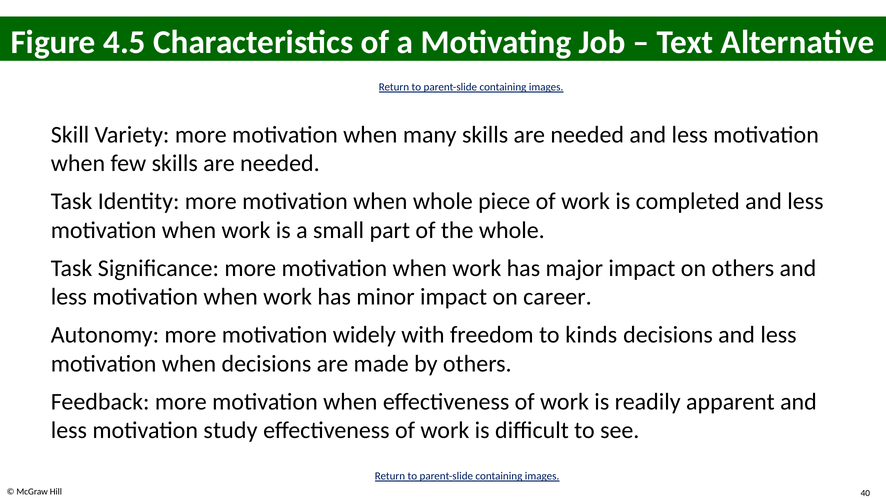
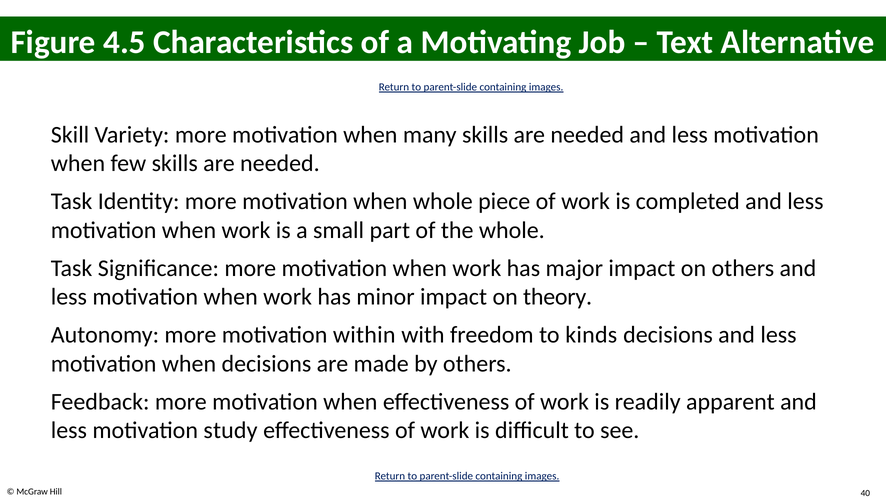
career: career -> theory (558, 297)
widely: widely -> within (364, 335)
